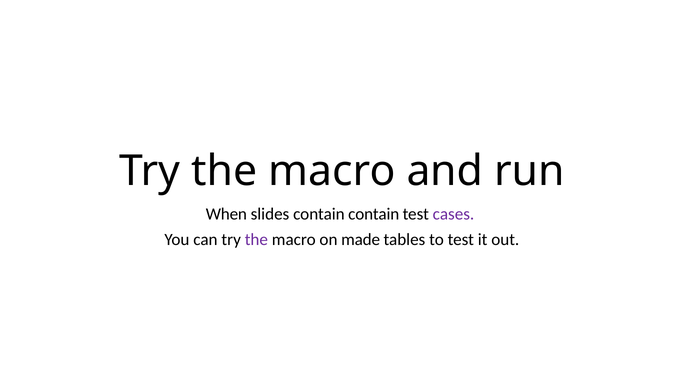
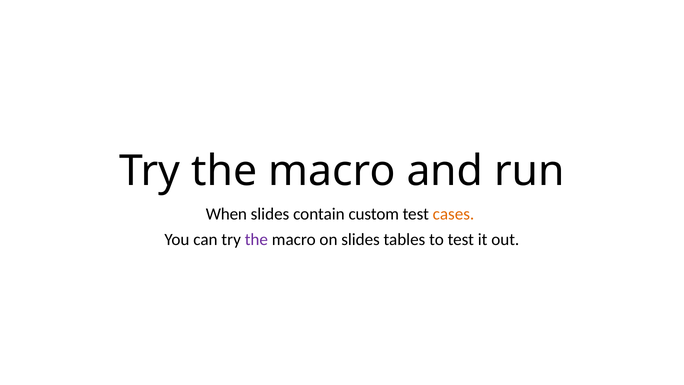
contain contain: contain -> custom (374, 214)
cases colour: purple -> orange (453, 214)
on made: made -> slides (361, 239)
